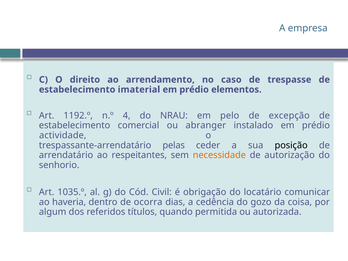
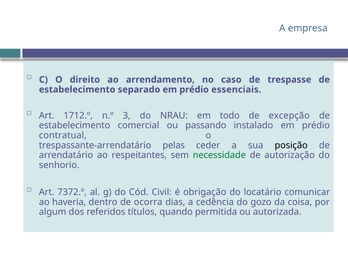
imaterial: imaterial -> separado (139, 90)
elementos: elementos -> essenciais (236, 90)
1192.º: 1192.º -> 1712.º (78, 115)
4: 4 -> 3 (127, 115)
pelo: pelo -> todo (230, 115)
abranger: abranger -> passando (206, 125)
actividade: actividade -> contratual (63, 135)
necessidade colour: orange -> green (219, 155)
1035.º: 1035.º -> 7372.º (72, 192)
